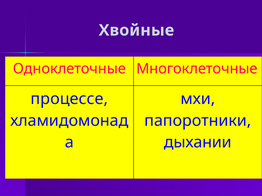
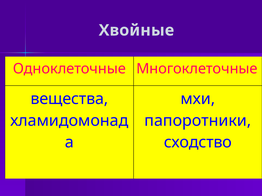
процессе: процессе -> вещества (69, 99)
дыхании: дыхании -> сходство (198, 143)
